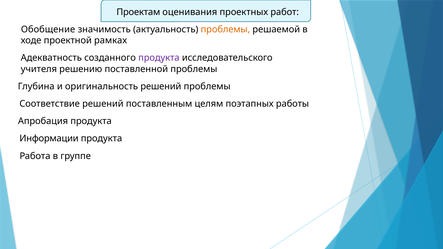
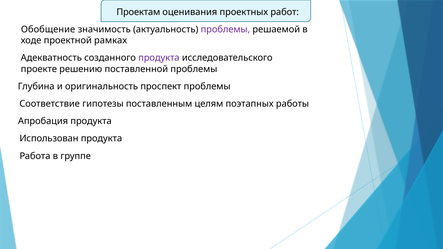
проблемы colour: orange -> purple (225, 29)
учителя: учителя -> проекте (39, 69)
оригинальность решений: решений -> проспект (161, 87)
Соответствие решений: решений -> гипотезы (103, 104)
Информации: Информации -> Использован (49, 139)
